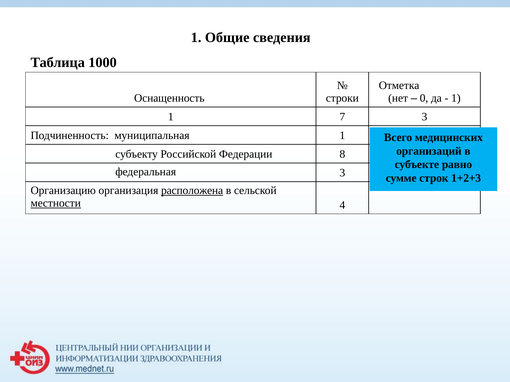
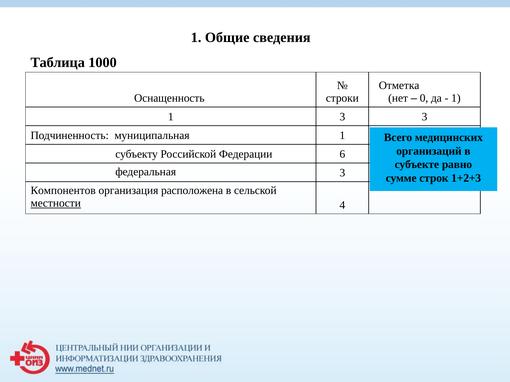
1 7: 7 -> 3 (342, 117)
8: 8 -> 6 (342, 154)
Организацию: Организацию -> Компонентов (63, 191)
расположена underline: present -> none (192, 191)
